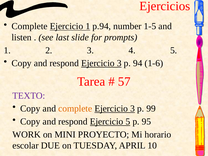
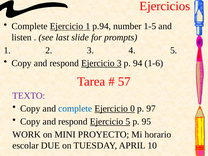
complete colour: orange -> blue (75, 109)
3: 3 -> 0 (133, 109)
99: 99 -> 97 (151, 109)
